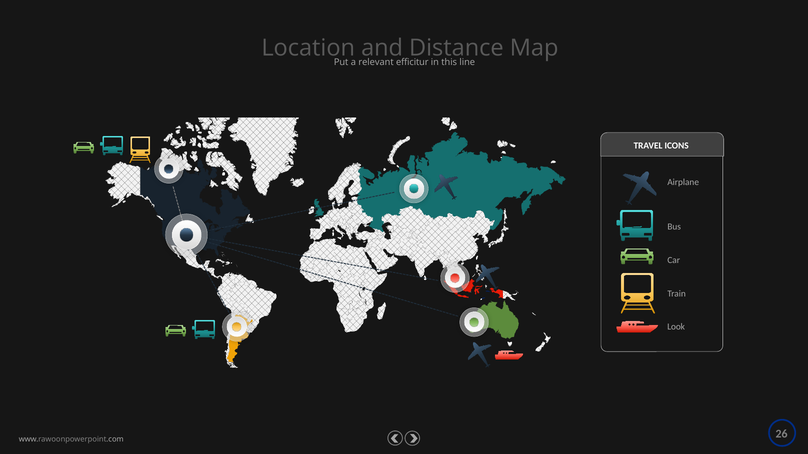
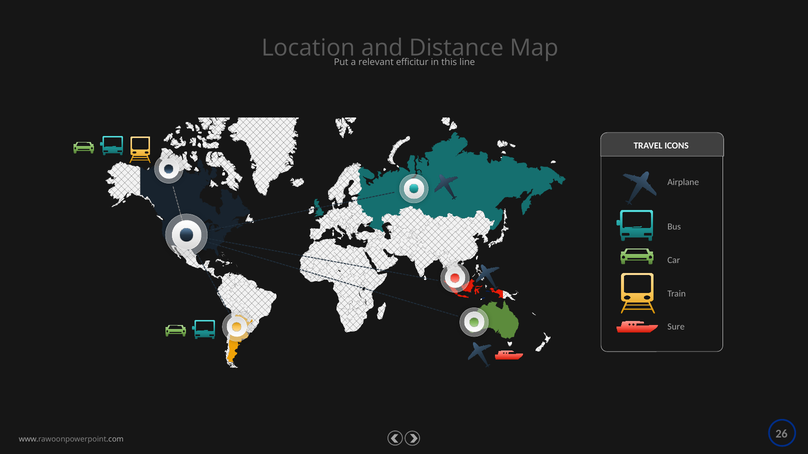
Look: Look -> Sure (676, 327)
